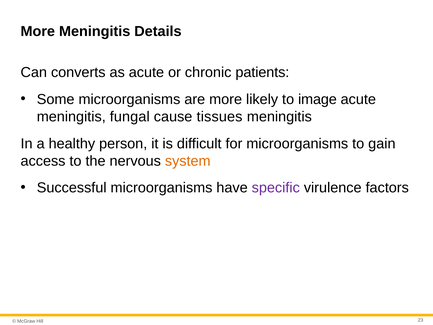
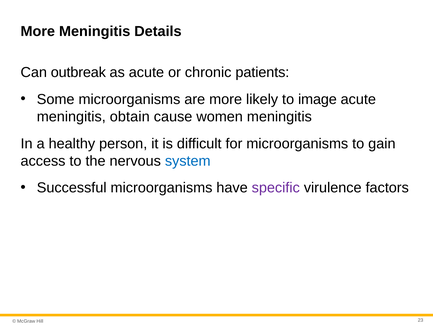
converts: converts -> outbreak (78, 72)
fungal: fungal -> obtain (130, 117)
tissues: tissues -> women (220, 117)
system colour: orange -> blue (188, 161)
